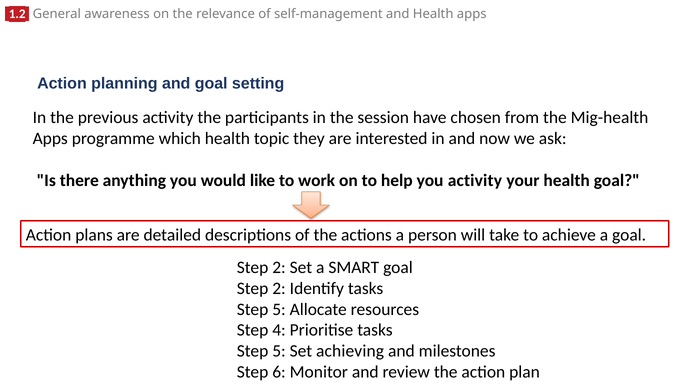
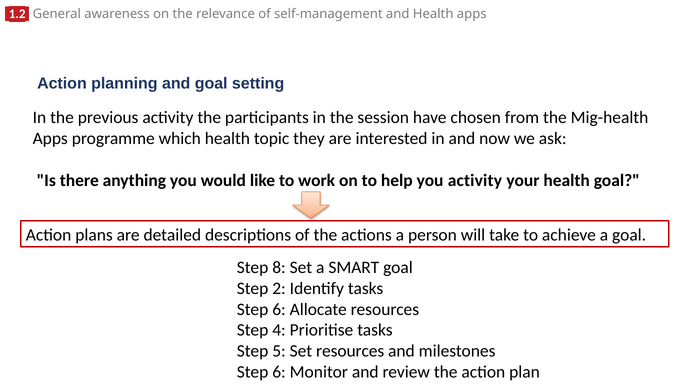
2: 2 -> 8 (279, 268)
5: 5 -> 6 (279, 310)
Set achieving: achieving -> resources (350, 352)
